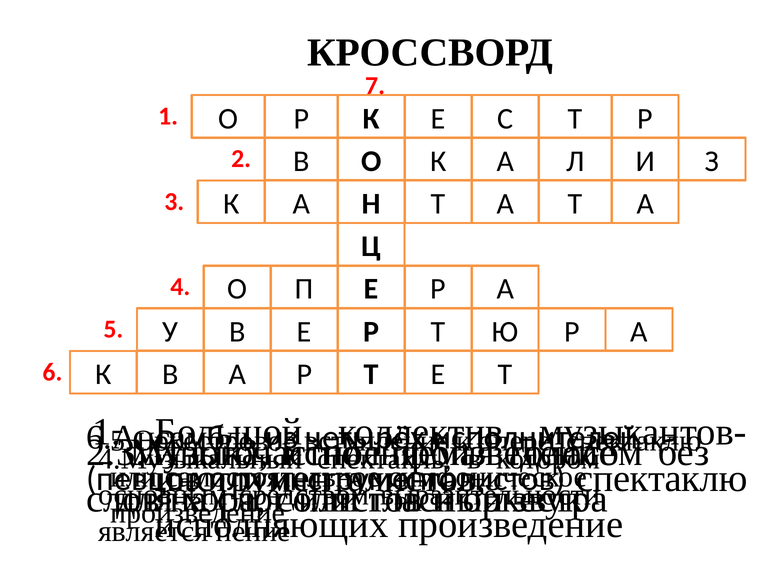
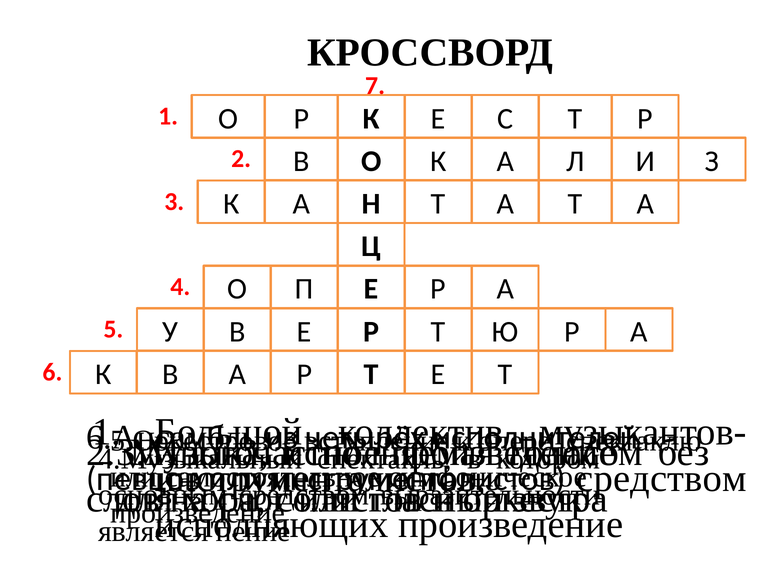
спектаклю: спектаклю -> средством (662, 478)
